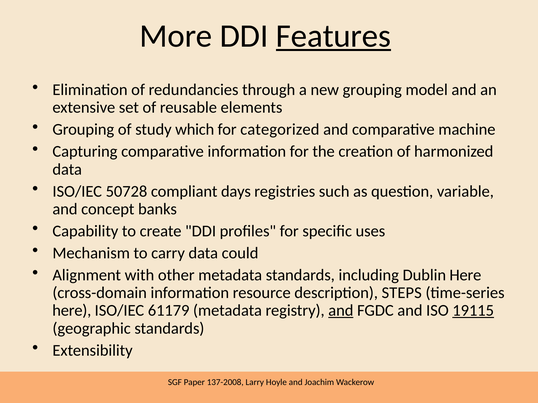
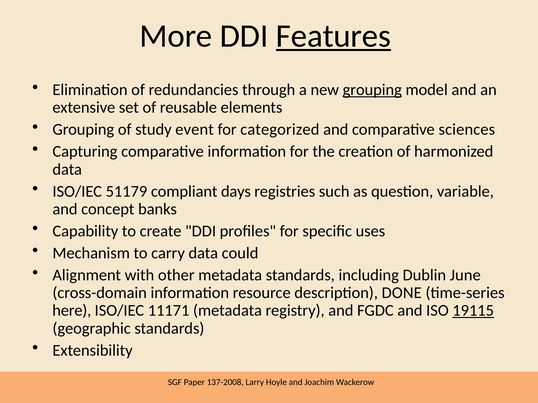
grouping underline: none -> present (372, 90)
which: which -> event (195, 130)
machine: machine -> sciences (467, 130)
50728: 50728 -> 51179 (126, 192)
Dublin Here: Here -> June (465, 275)
STEPS: STEPS -> DONE (402, 293)
61179: 61179 -> 11171 (169, 311)
and underline: present -> none (341, 311)
